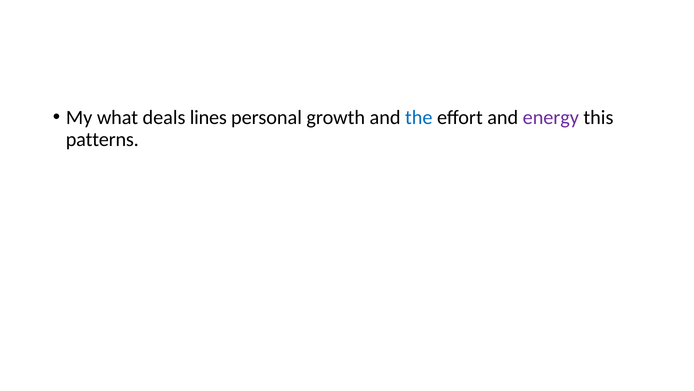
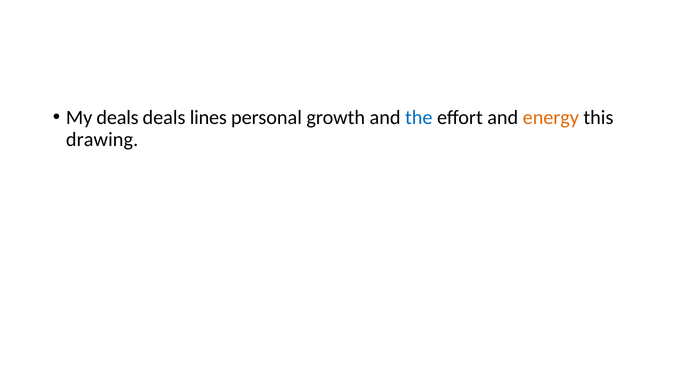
My what: what -> deals (118, 117)
energy colour: purple -> orange (551, 117)
patterns: patterns -> drawing (102, 139)
